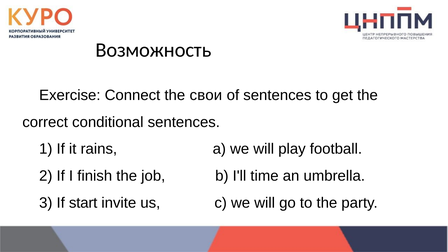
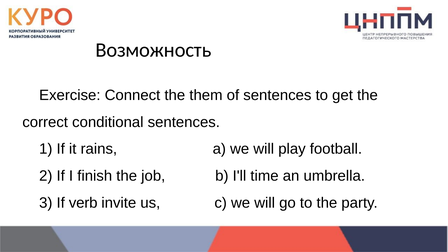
свои: свои -> them (206, 95)
start: start -> verb (83, 203)
